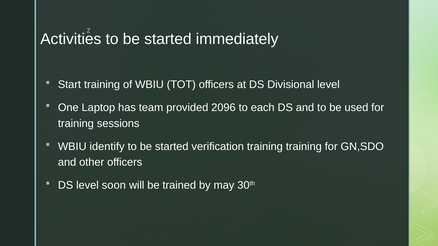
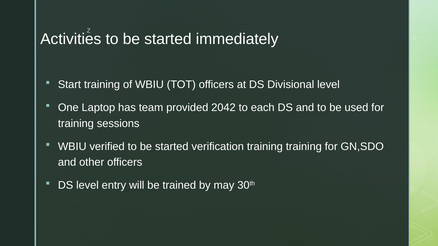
2096: 2096 -> 2042 (223, 108)
identify: identify -> verified (107, 147)
soon: soon -> entry (114, 186)
